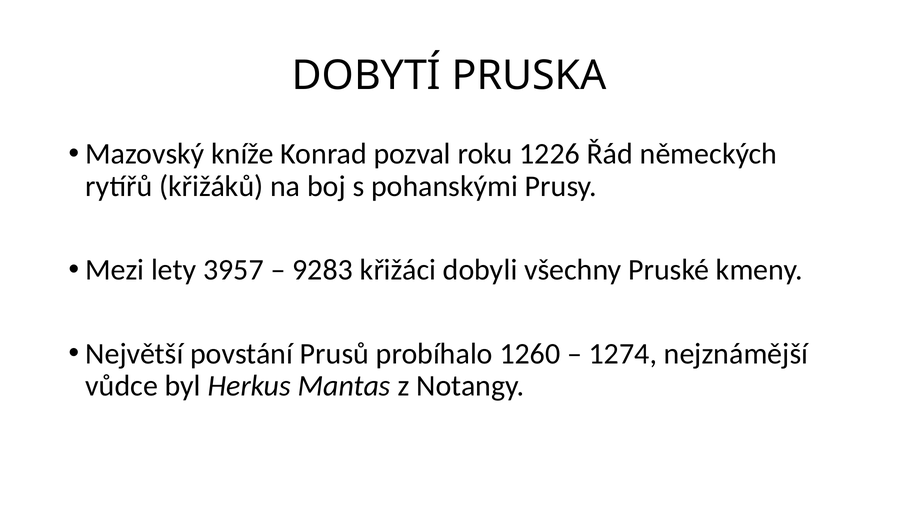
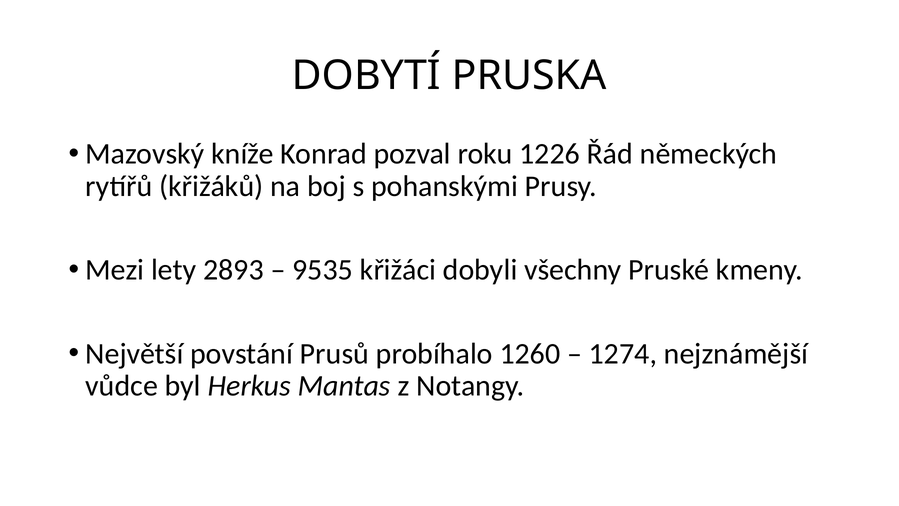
3957: 3957 -> 2893 (233, 270)
9283: 9283 -> 9535 (323, 270)
